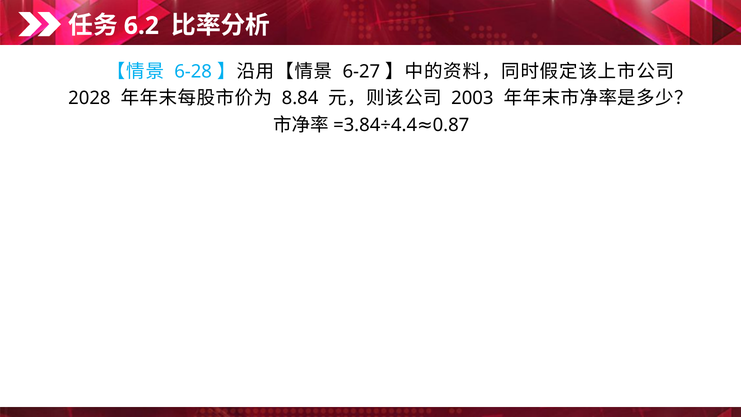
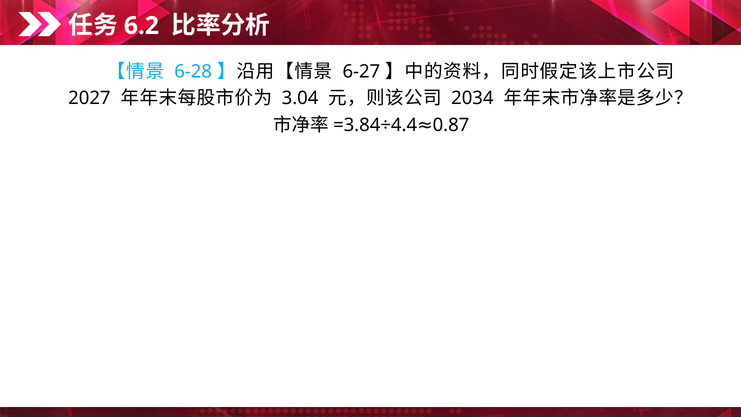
2028: 2028 -> 2027 (89, 98)
8.84: 8.84 -> 3.04 (300, 98)
2003: 2003 -> 2034 (472, 98)
